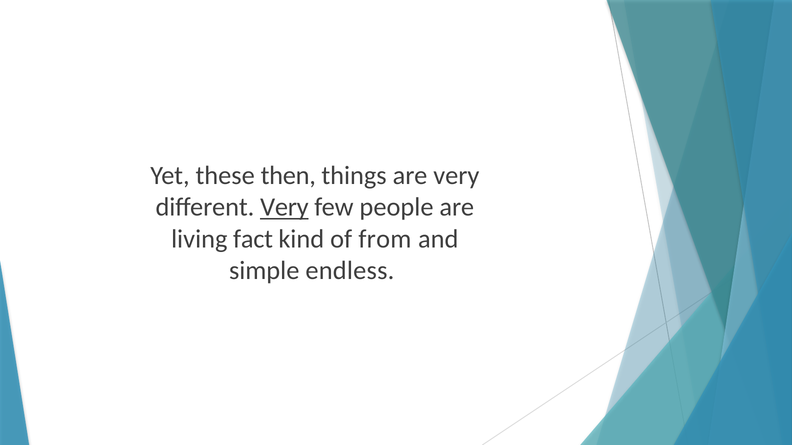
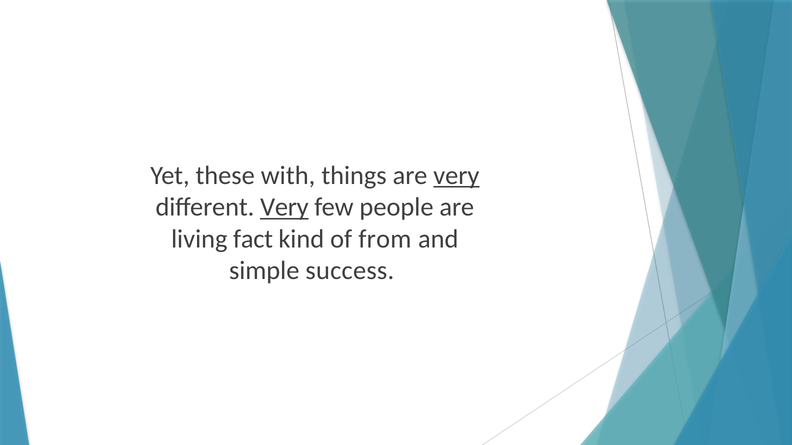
then: then -> with (288, 176)
very underline: none -> present (456, 176)
endless: endless -> success (350, 271)
